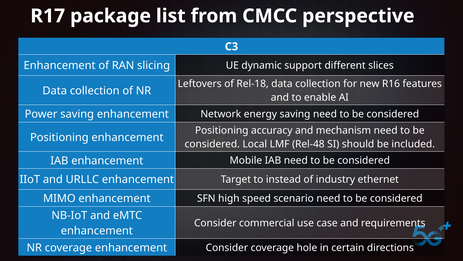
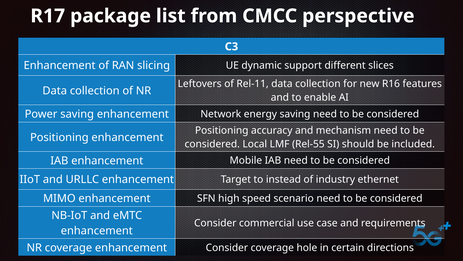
Rel-18: Rel-18 -> Rel-11 (253, 84)
Rel-48: Rel-48 -> Rel-55 (308, 144)
